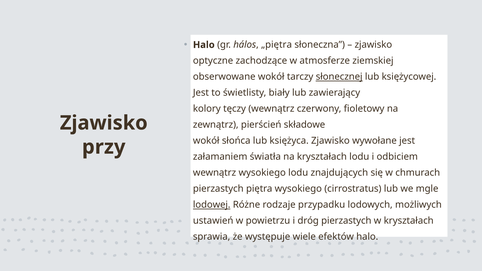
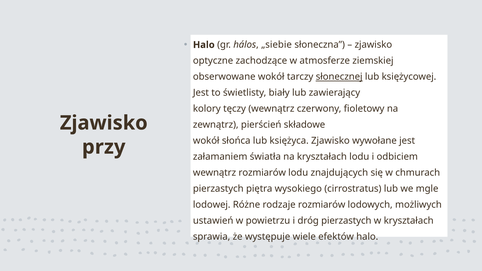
„piętra: „piętra -> „siebie (277, 45)
wewnątrz wysokiego: wysokiego -> rozmiarów (262, 173)
lodowej underline: present -> none (212, 205)
rodzaje przypadku: przypadku -> rozmiarów (322, 205)
